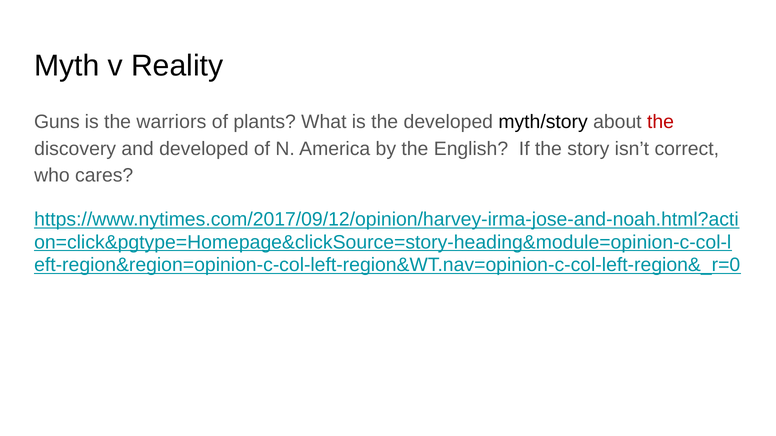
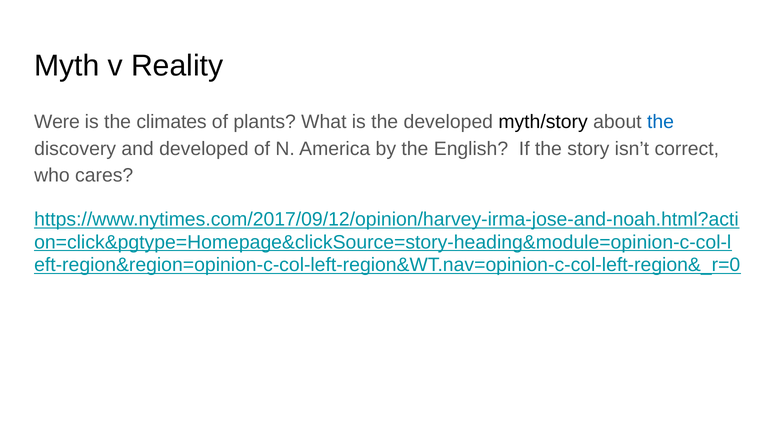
Guns: Guns -> Were (57, 122)
warriors: warriors -> climates (172, 122)
the colour: red -> blue (661, 122)
